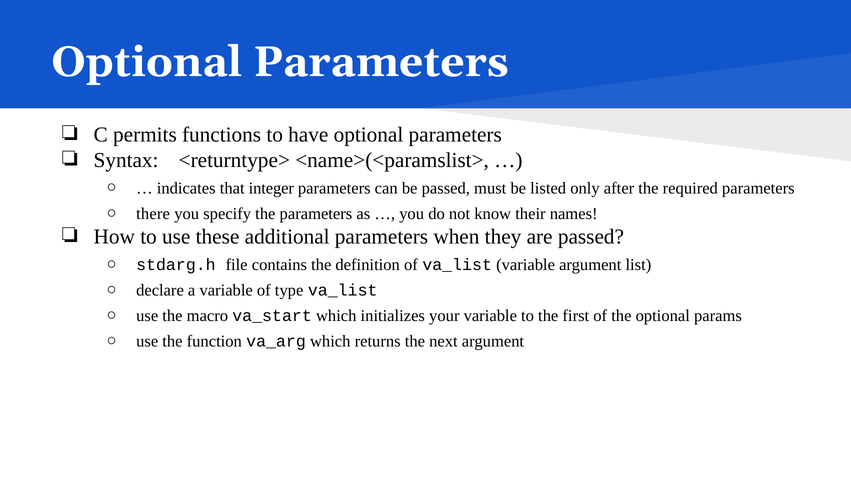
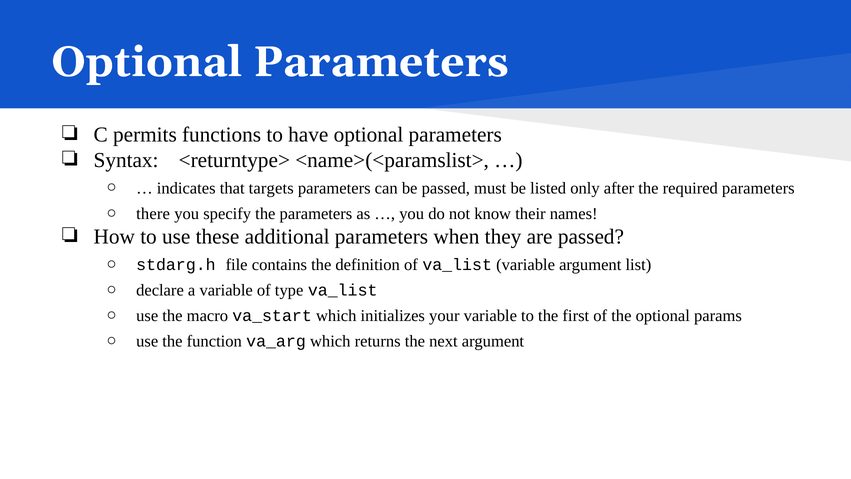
integer: integer -> targets (271, 188)
